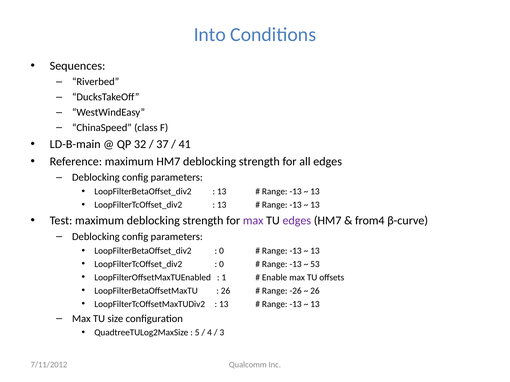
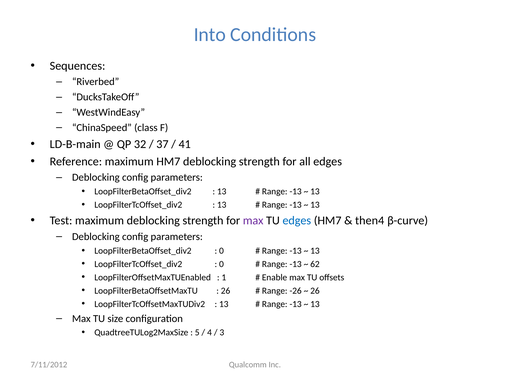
edges colour: purple -> blue (297, 221)
from4: from4 -> then4 (370, 221)
53: 53 -> 62 (315, 264)
